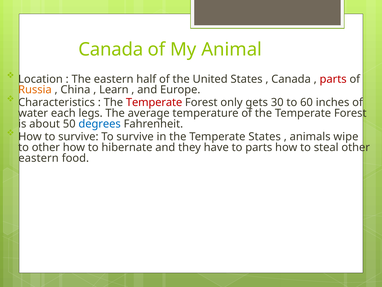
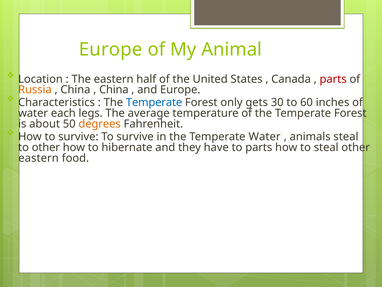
Canada: Canada -> Europe (111, 49)
Learn: Learn -> China (114, 90)
Temperate colour: red -> blue (154, 102)
degrees colour: blue -> orange (100, 124)
Temperate States: States -> Water (265, 136)
animals wipe: wipe -> steal (346, 136)
